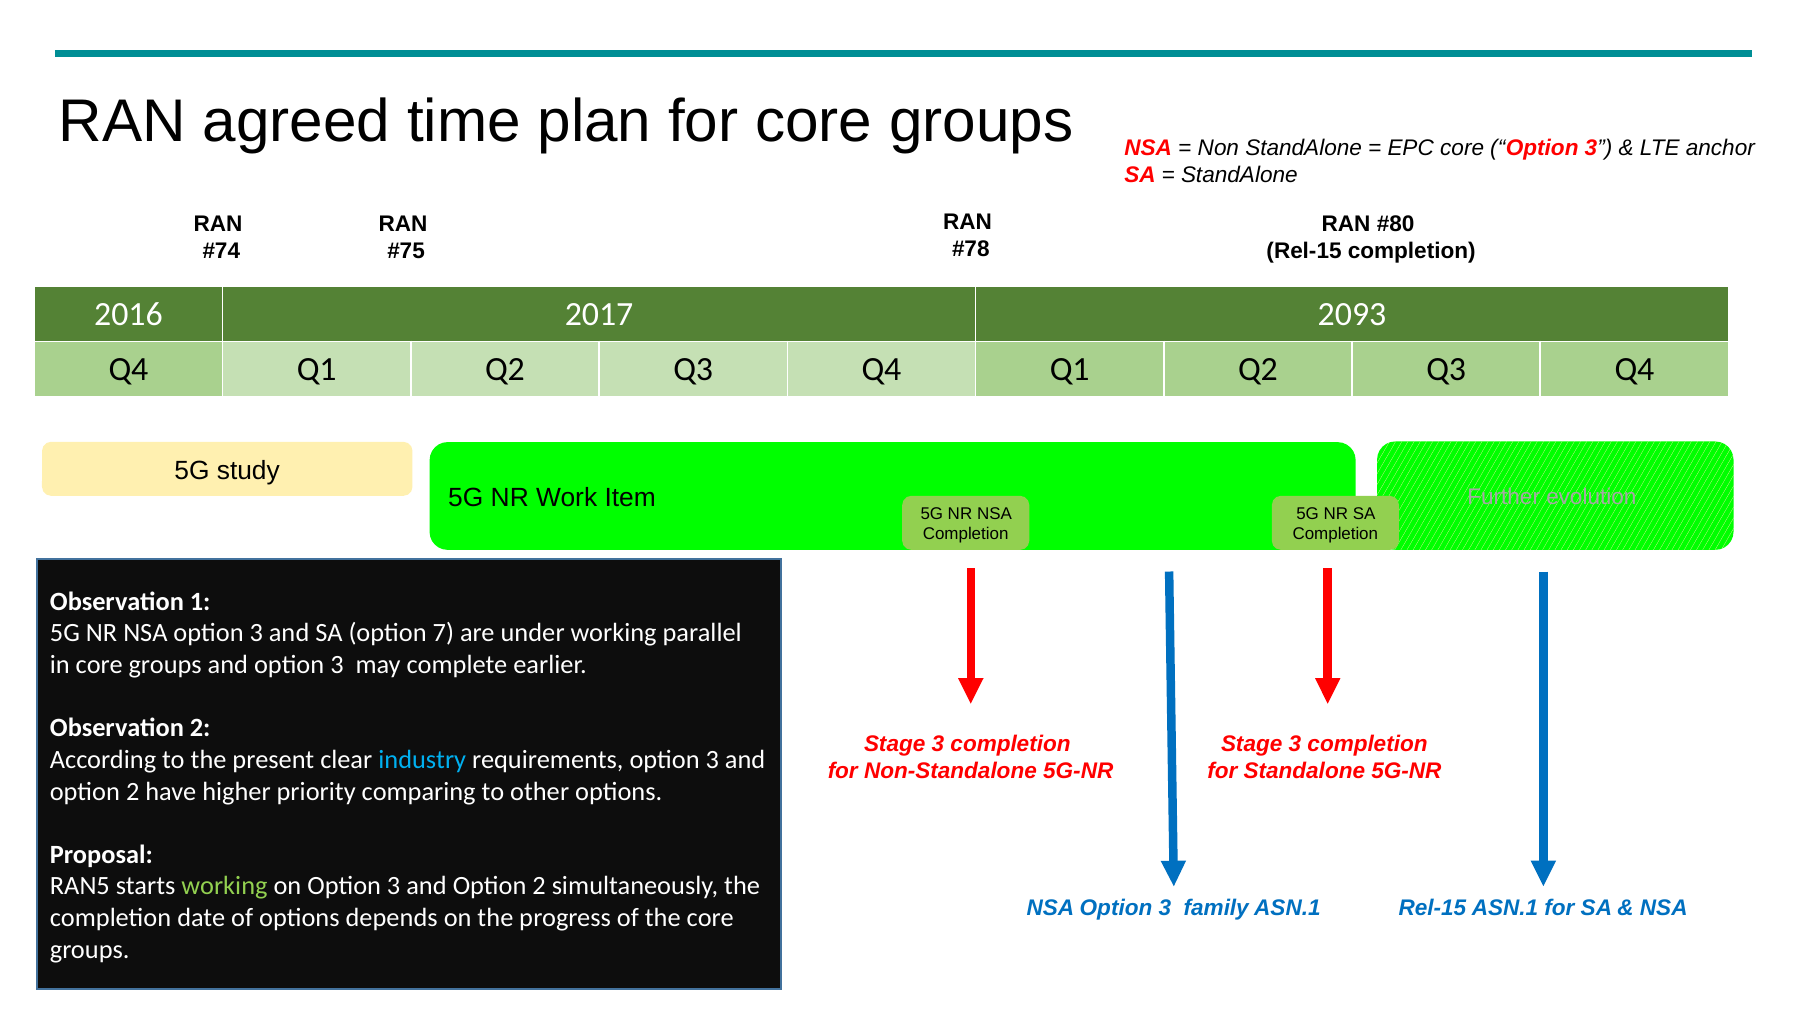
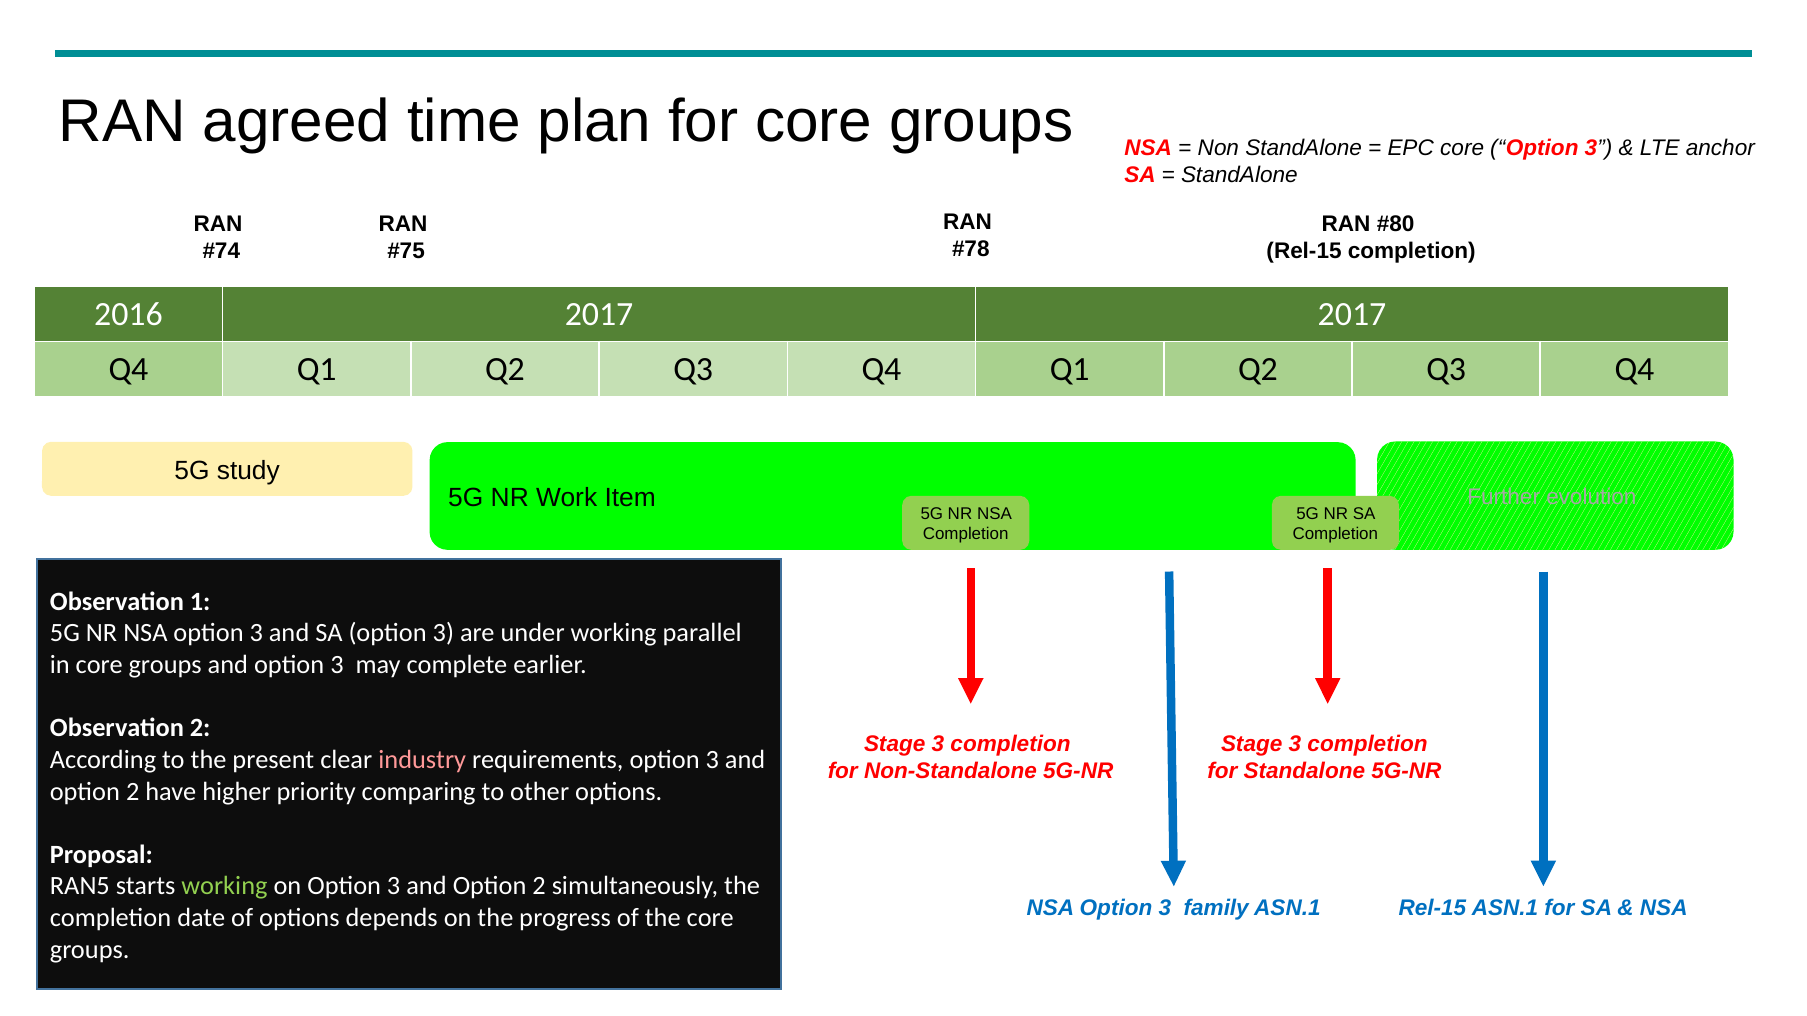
2017 2093: 2093 -> 2017 (1352, 314)
SA option 7: 7 -> 3 (443, 634)
industry colour: light blue -> pink (422, 760)
